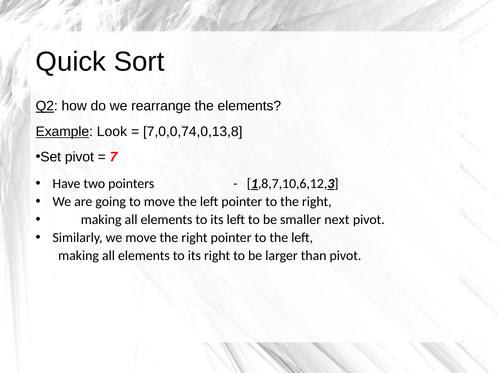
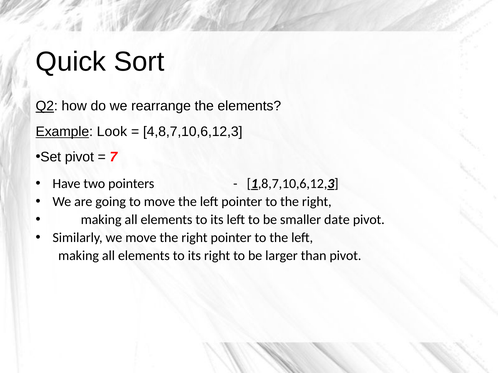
7,0,0,74,0,13,8: 7,0,0,74,0,13,8 -> 4,8,7,10,6,12,3 (193, 132)
next: next -> date (337, 220)
